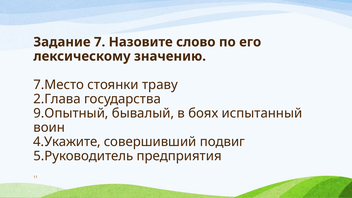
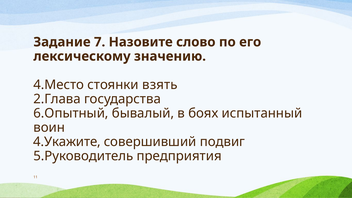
7.Место: 7.Место -> 4.Место (59, 85)
траву: траву -> взять (160, 85)
9.Опытный: 9.Опытный -> 6.Опытный (71, 113)
